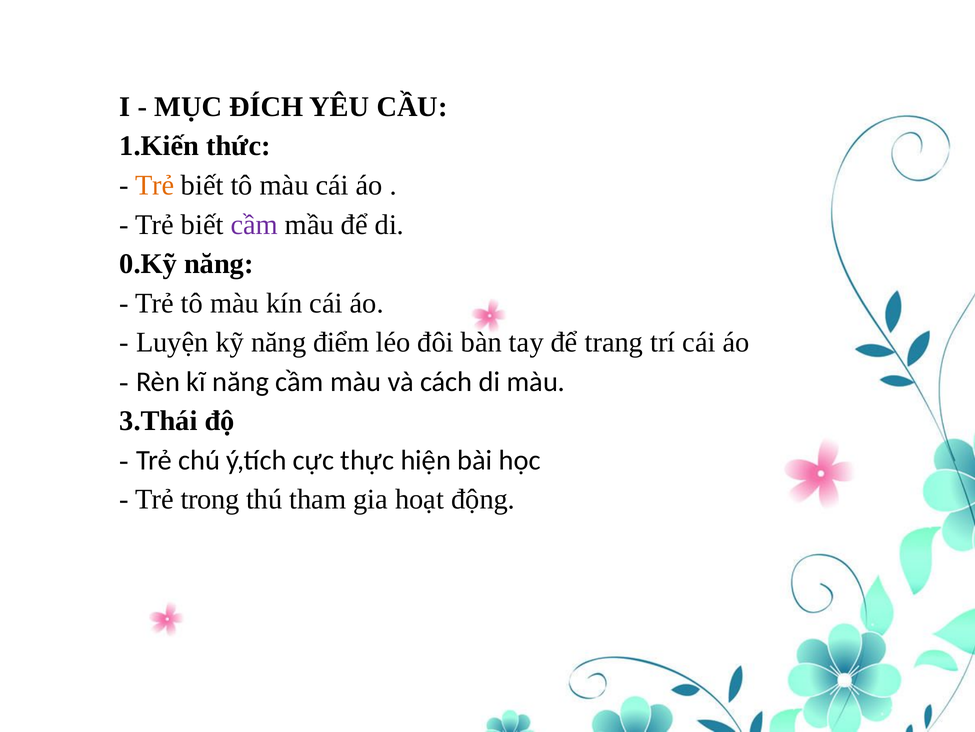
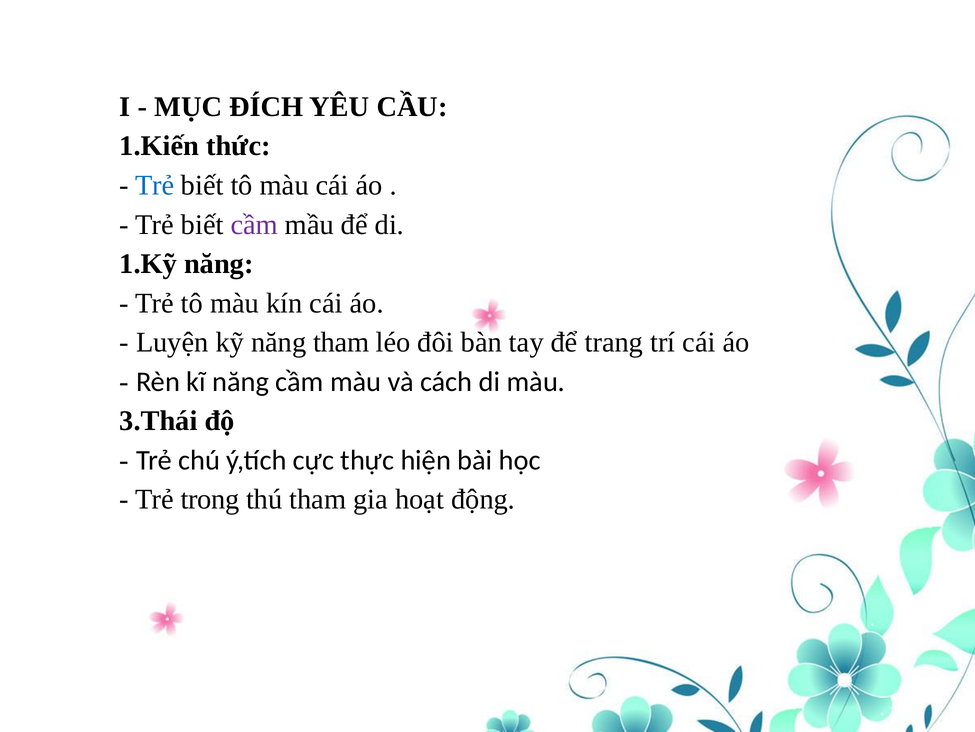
Trẻ colour: orange -> blue (155, 185)
0.Kỹ: 0.Kỹ -> 1.Kỹ (148, 264)
năng điểm: điểm -> tham (341, 342)
